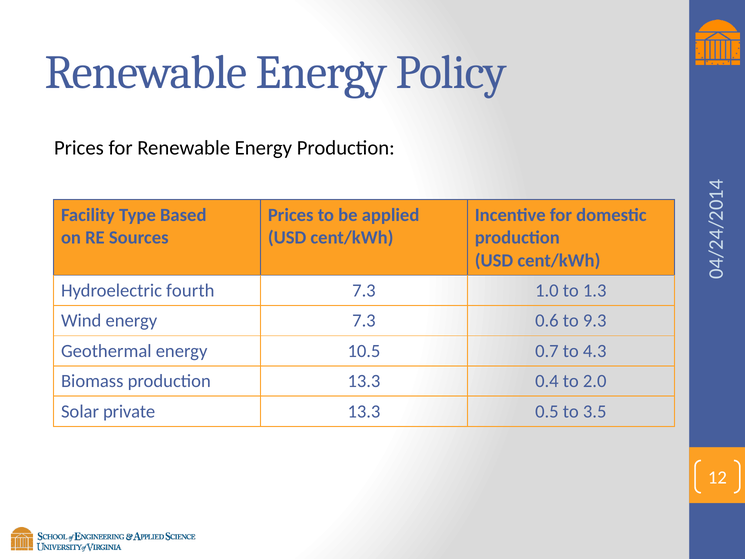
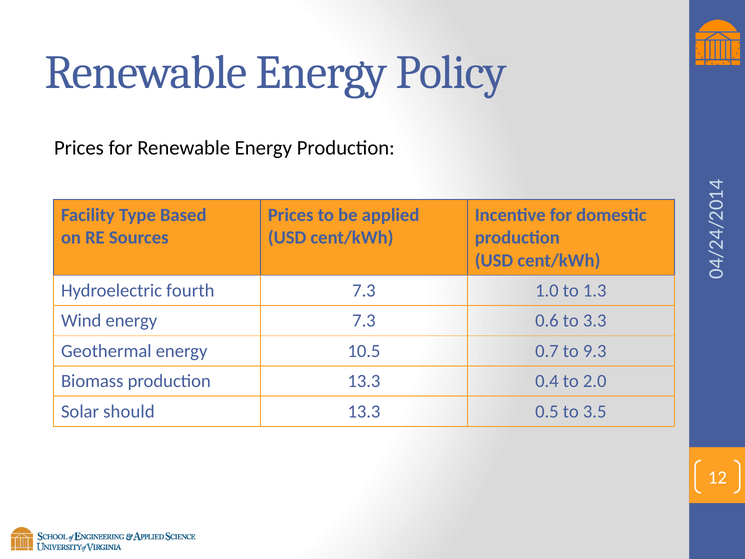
9.3: 9.3 -> 3.3 (595, 321)
4.3: 4.3 -> 9.3 (595, 351)
private: private -> should (129, 411)
